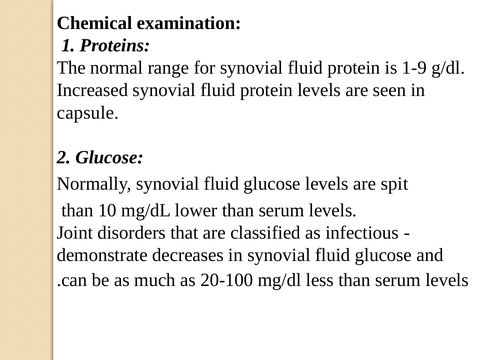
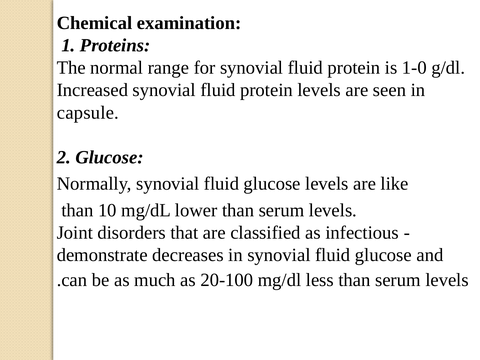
1-9: 1-9 -> 1-0 (414, 68)
spit: spit -> like (395, 184)
